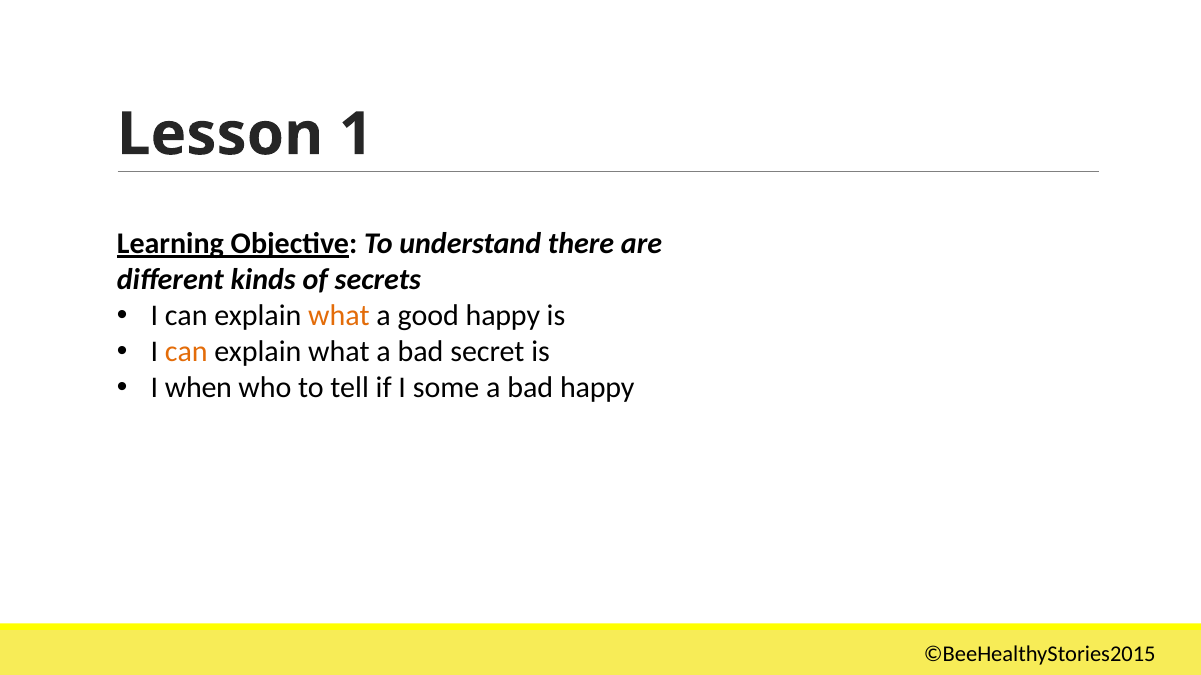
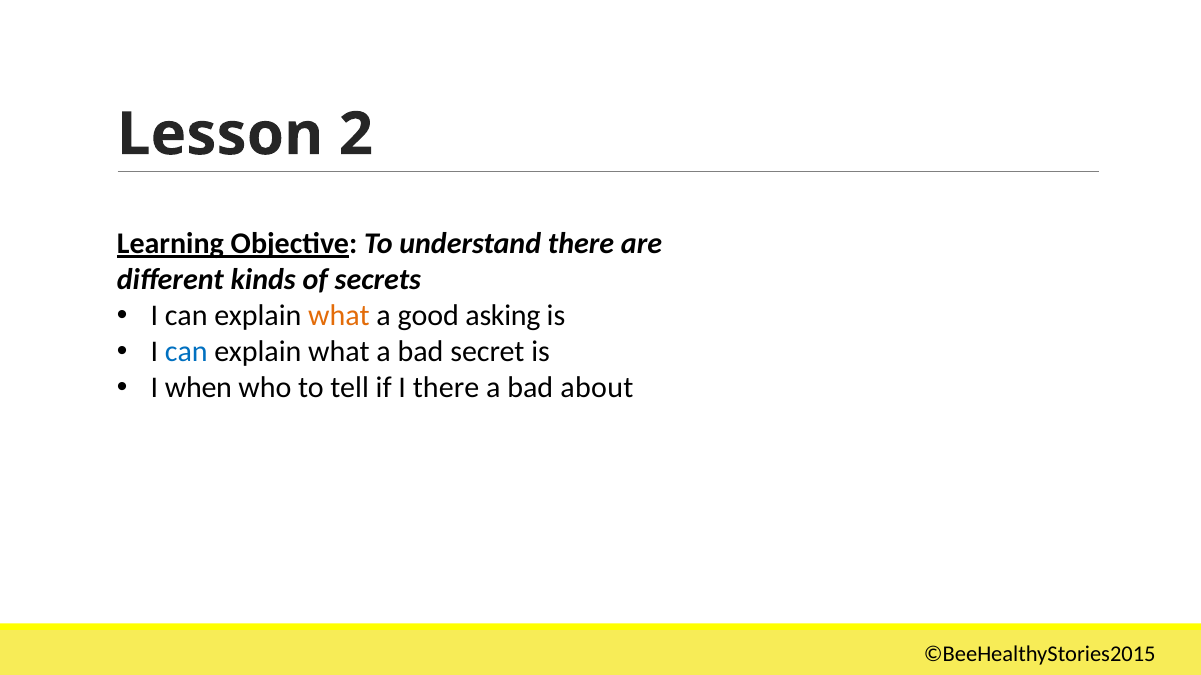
1: 1 -> 2 (356, 135)
good happy: happy -> asking (503, 316)
can colour: orange -> blue (186, 352)
I some: some -> there (446, 388)
bad happy: happy -> about (597, 388)
